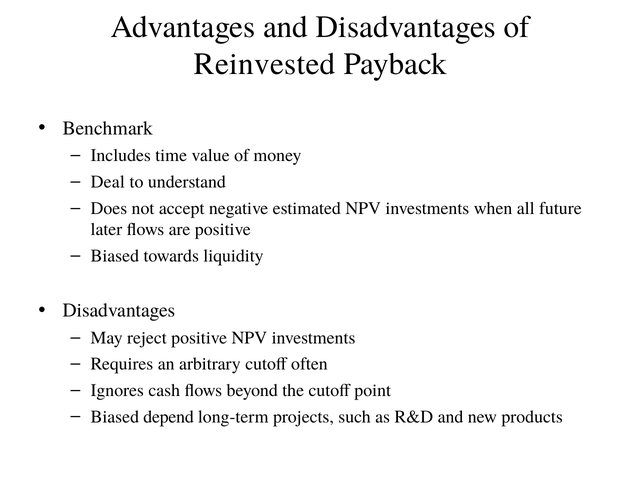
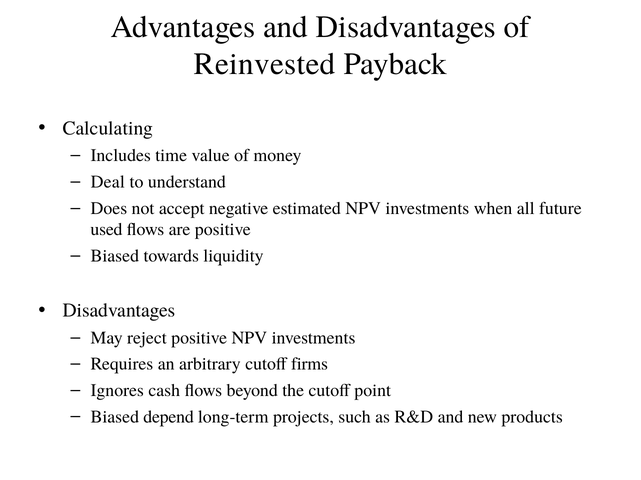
Benchmark: Benchmark -> Calculating (108, 129)
later: later -> used (106, 230)
often: often -> firms (310, 365)
